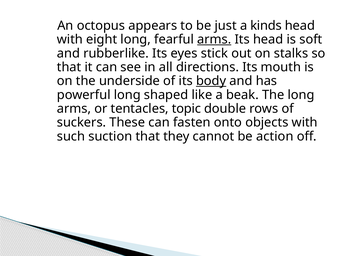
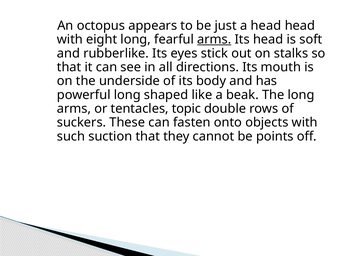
a kinds: kinds -> head (266, 26)
body underline: present -> none (211, 81)
action: action -> points (275, 137)
